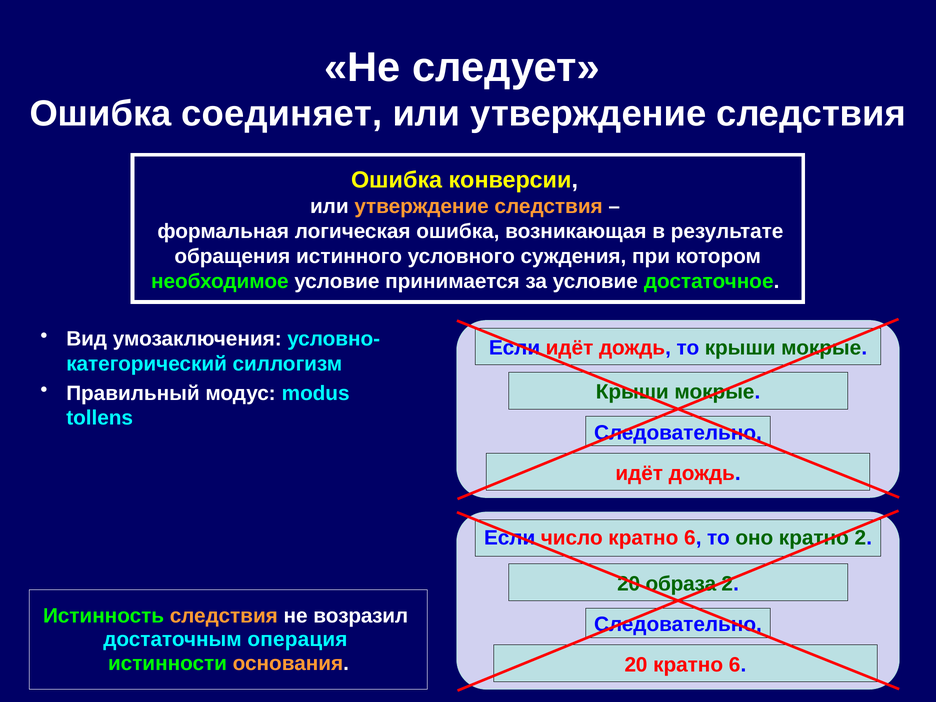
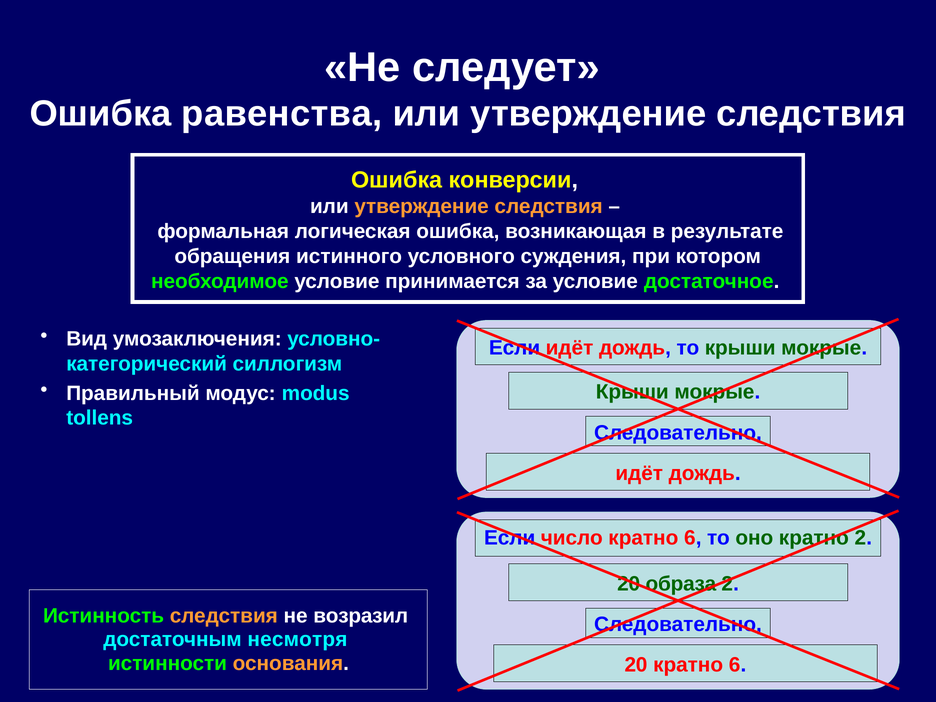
соединяет: соединяет -> равенства (282, 114)
операция: операция -> несмотря (297, 640)
